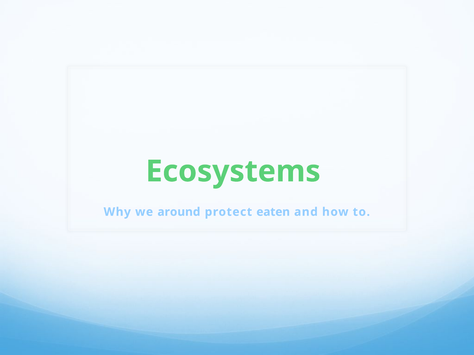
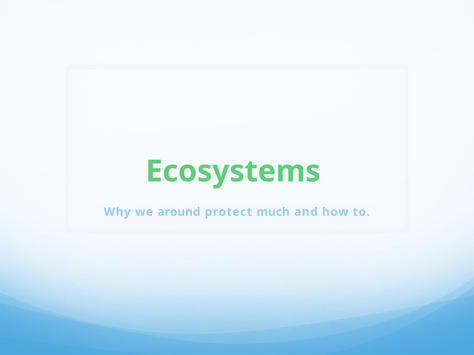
eaten: eaten -> much (273, 212)
